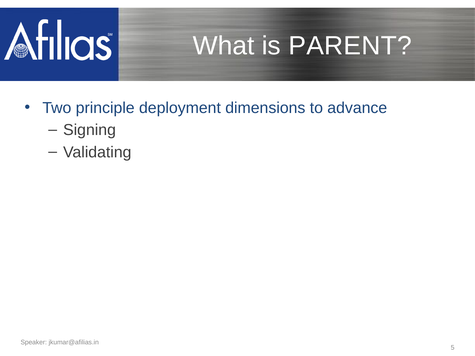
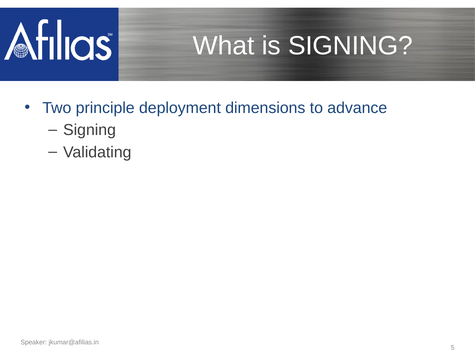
is PARENT: PARENT -> SIGNING (350, 46)
